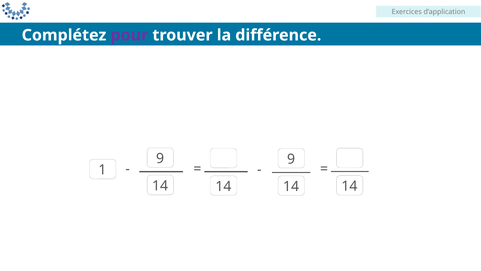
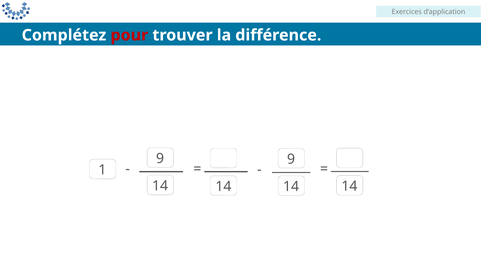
pour colour: purple -> red (129, 35)
